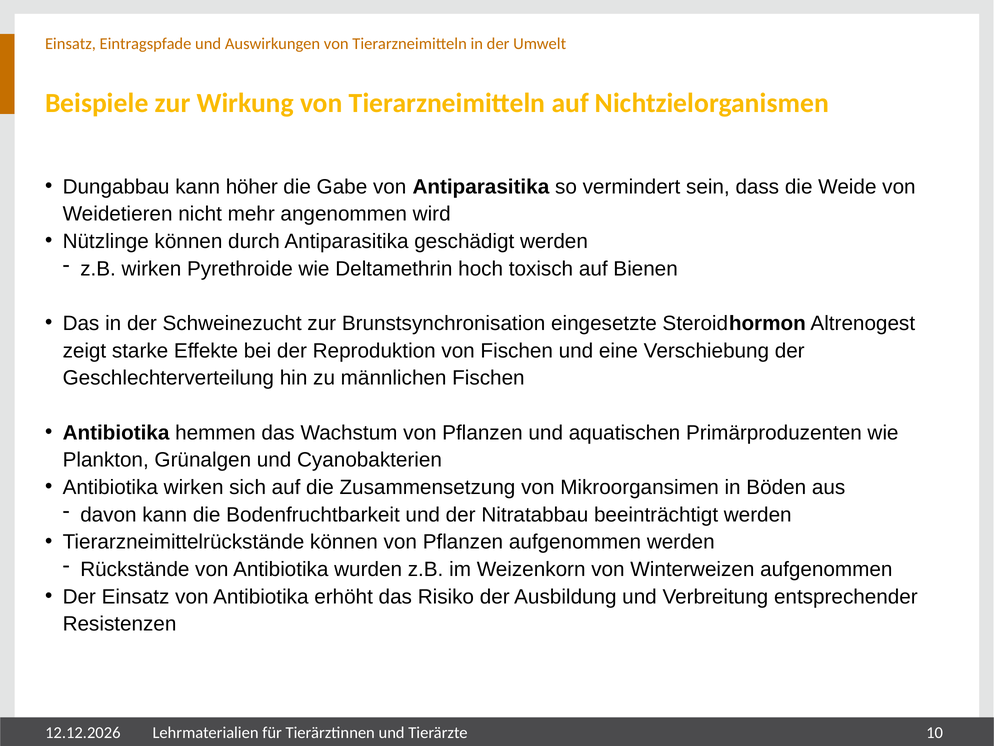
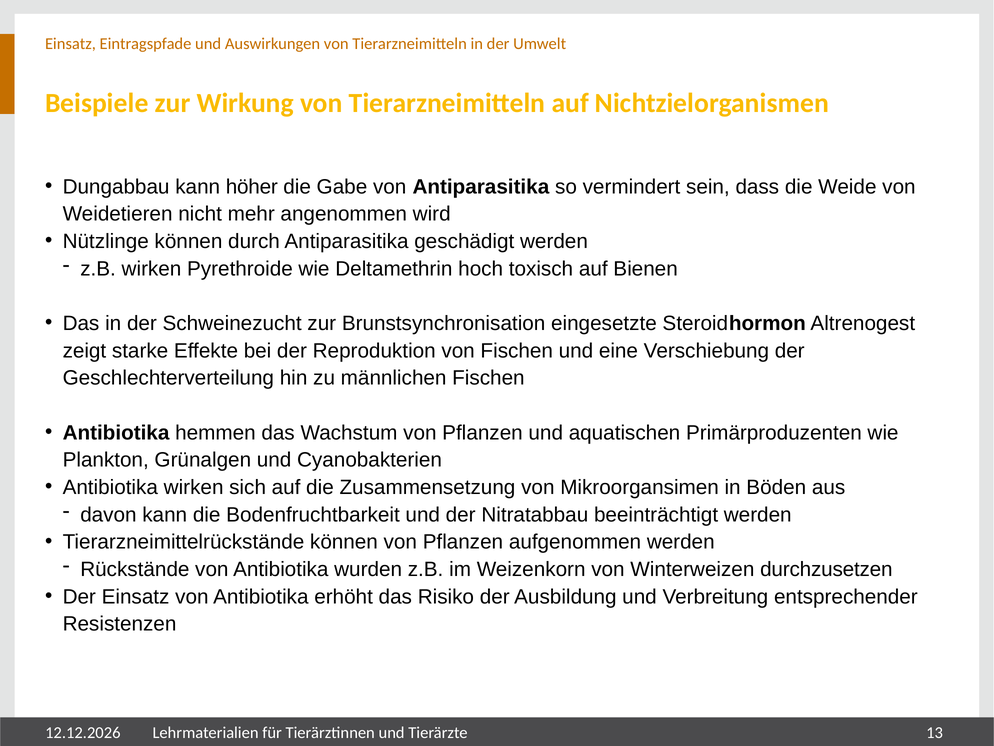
Winterweizen aufgenommen: aufgenommen -> durchzusetzen (826, 569)
10: 10 -> 13 (935, 732)
